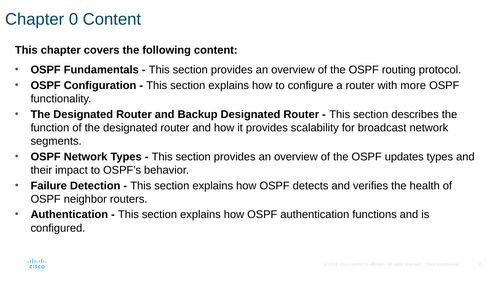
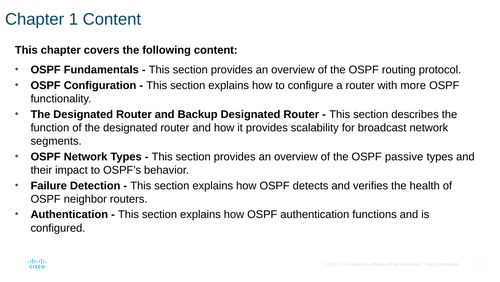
0: 0 -> 1 (74, 19)
updates: updates -> passive (404, 156)
